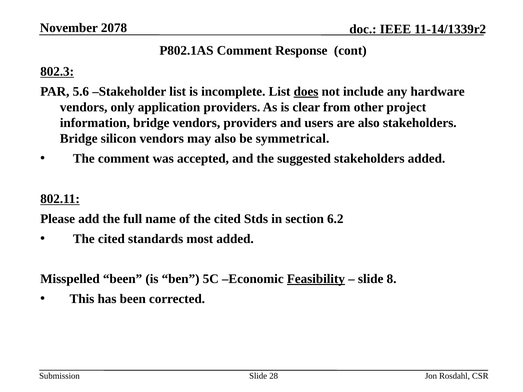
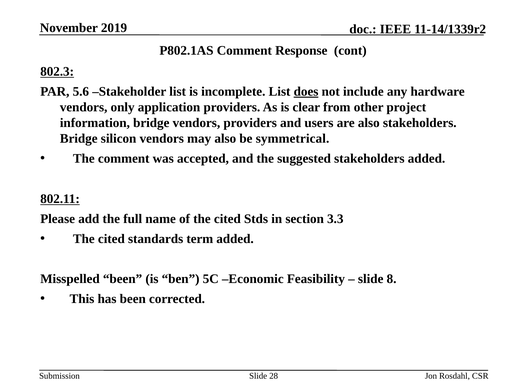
2078: 2078 -> 2019 (114, 28)
6.2: 6.2 -> 3.3 (335, 219)
most: most -> term (200, 239)
Feasibility underline: present -> none (316, 279)
